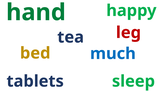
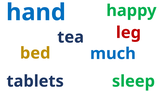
hand colour: green -> blue (36, 12)
